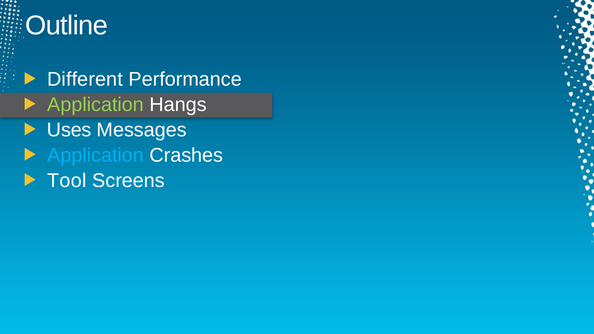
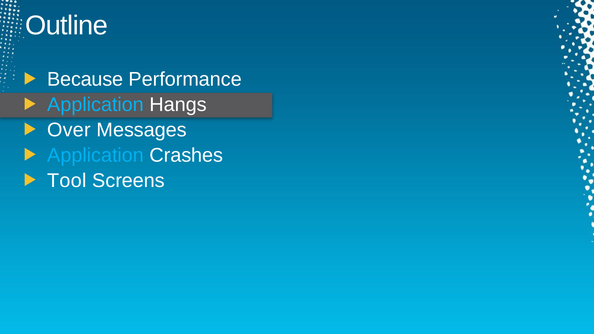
Different: Different -> Because (85, 79)
Application colour: light green -> light blue (96, 105)
Uses: Uses -> Over (69, 130)
